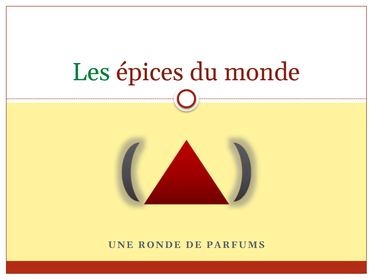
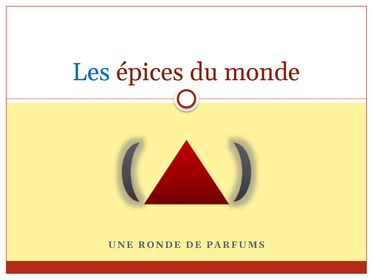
Les colour: green -> blue (91, 72)
